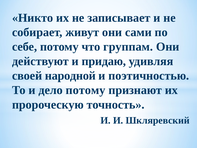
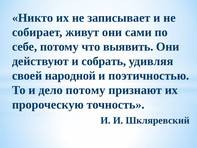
группам: группам -> выявить (128, 47)
придаю: придаю -> собрать (104, 61)
